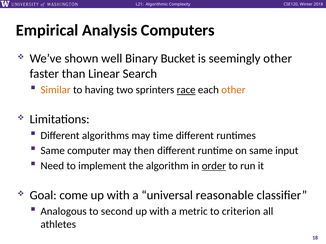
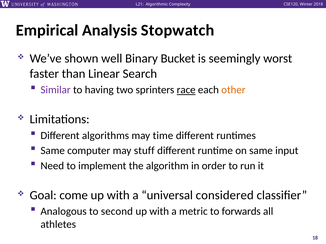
Computers: Computers -> Stopwatch (178, 30)
seemingly other: other -> worst (278, 59)
Similar colour: orange -> purple (56, 90)
then: then -> stuff (144, 151)
order underline: present -> none (214, 166)
reasonable: reasonable -> considered (225, 196)
criterion: criterion -> forwards (241, 212)
